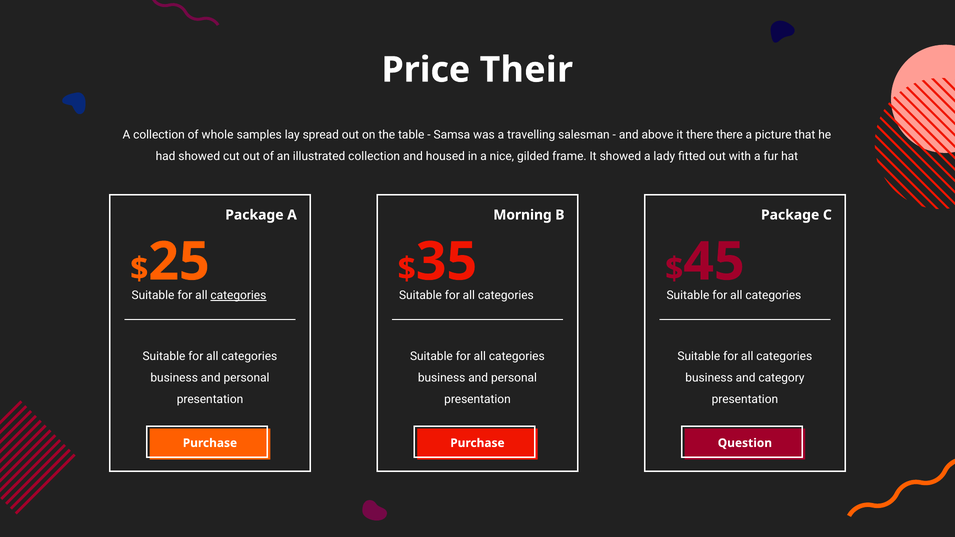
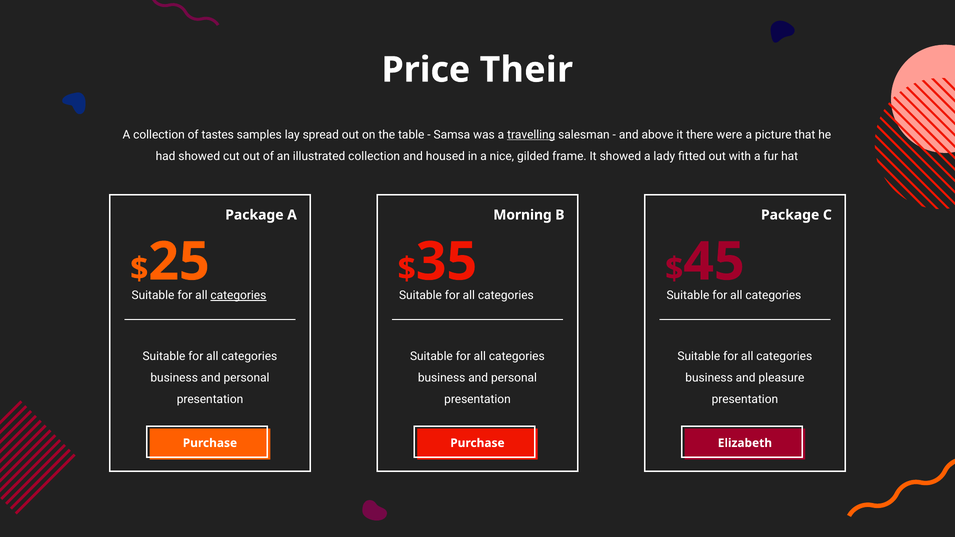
whole: whole -> tastes (218, 135)
travelling underline: none -> present (531, 135)
there there: there -> were (729, 135)
category: category -> pleasure (781, 378)
Question: Question -> Elizabeth (745, 443)
